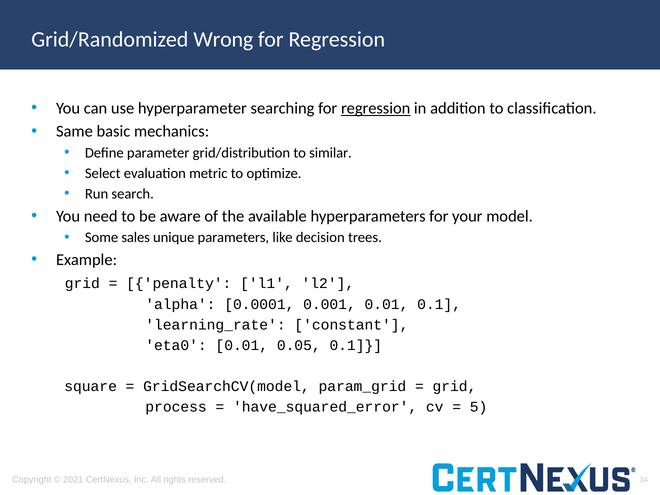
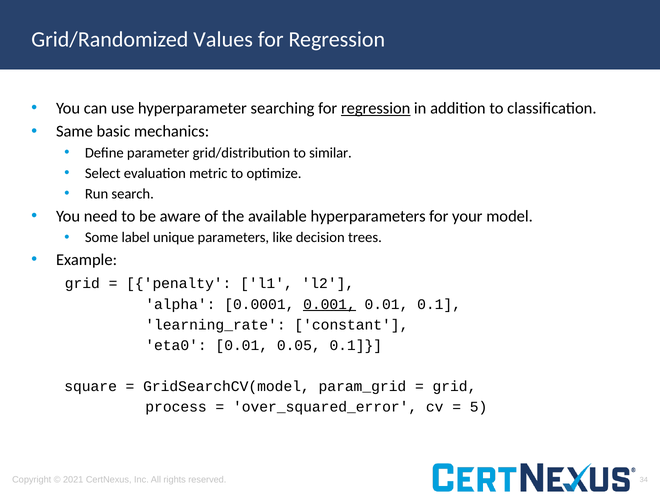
Wrong: Wrong -> Values (223, 39)
sales: sales -> label (136, 238)
0.001 underline: none -> present (329, 304)
have_squared_error: have_squared_error -> over_squared_error (325, 407)
